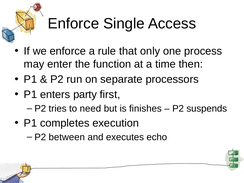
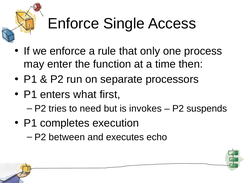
party: party -> what (85, 95)
finishes: finishes -> invokes (145, 109)
